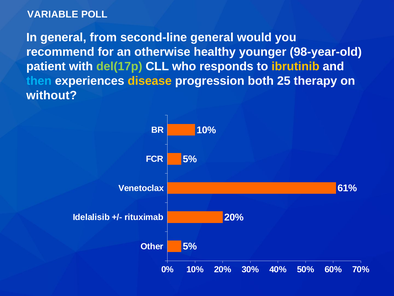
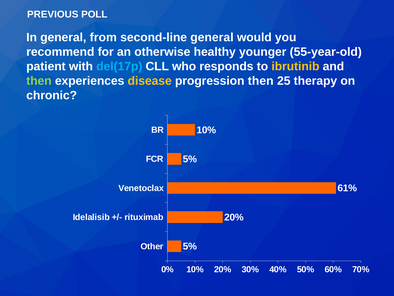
VARIABLE: VARIABLE -> PREVIOUS (53, 14)
98-year-old: 98-year-old -> 55-year-old (326, 52)
del(17p colour: light green -> light blue (119, 66)
then colour: light blue -> light green (39, 81)
progression both: both -> then (261, 81)
without: without -> chronic (52, 95)
